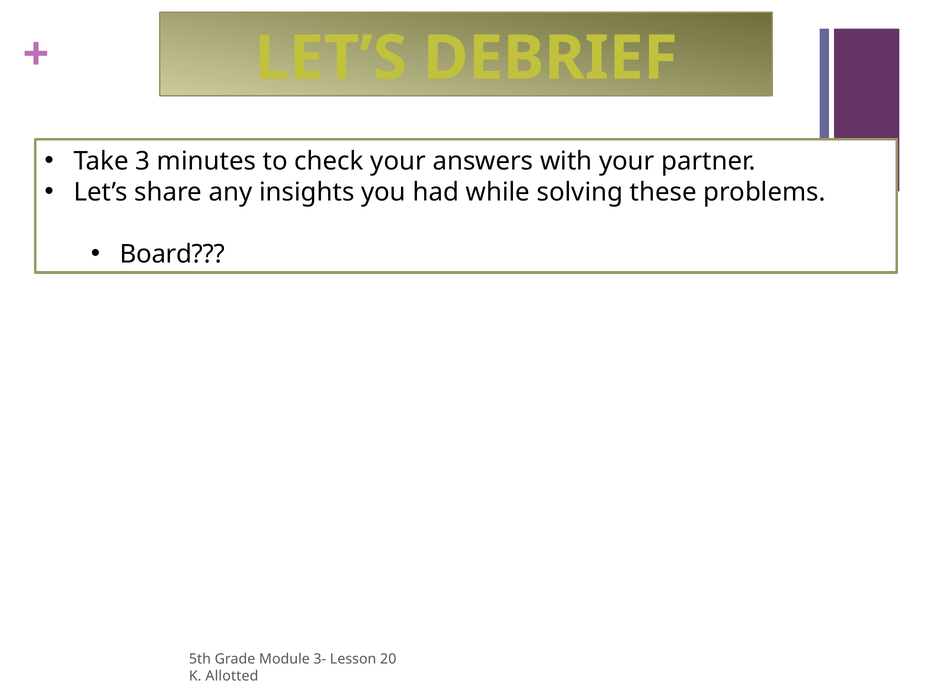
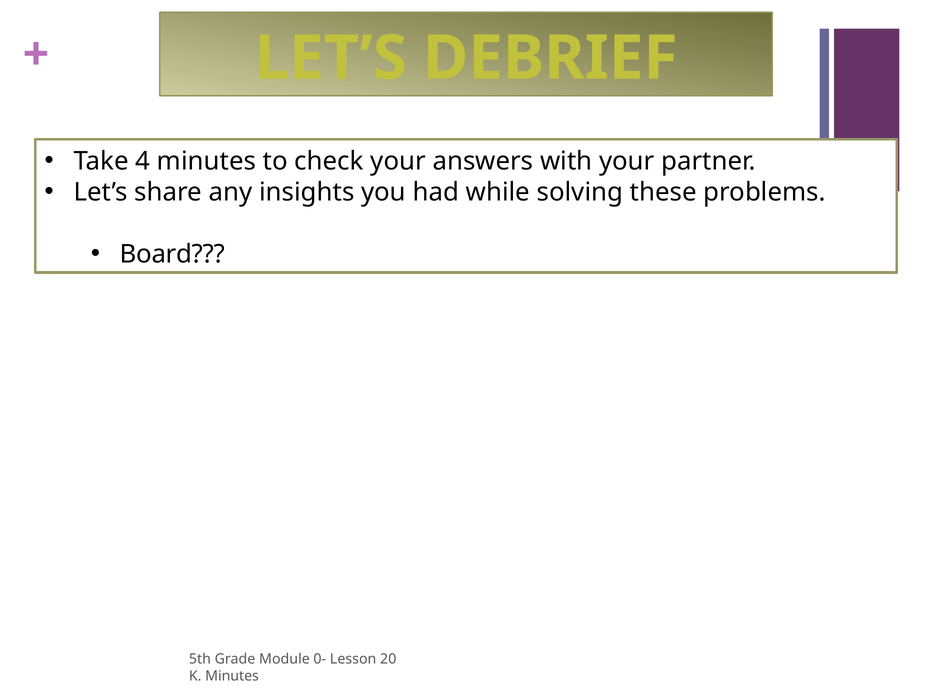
3: 3 -> 4 (143, 161)
3-: 3- -> 0- (320, 659)
K Allotted: Allotted -> Minutes (232, 676)
